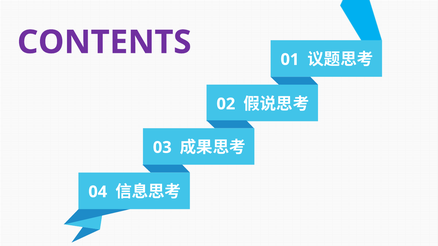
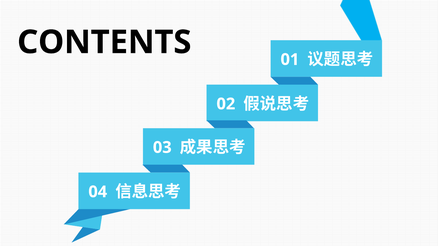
CONTENTS colour: purple -> black (104, 42)
